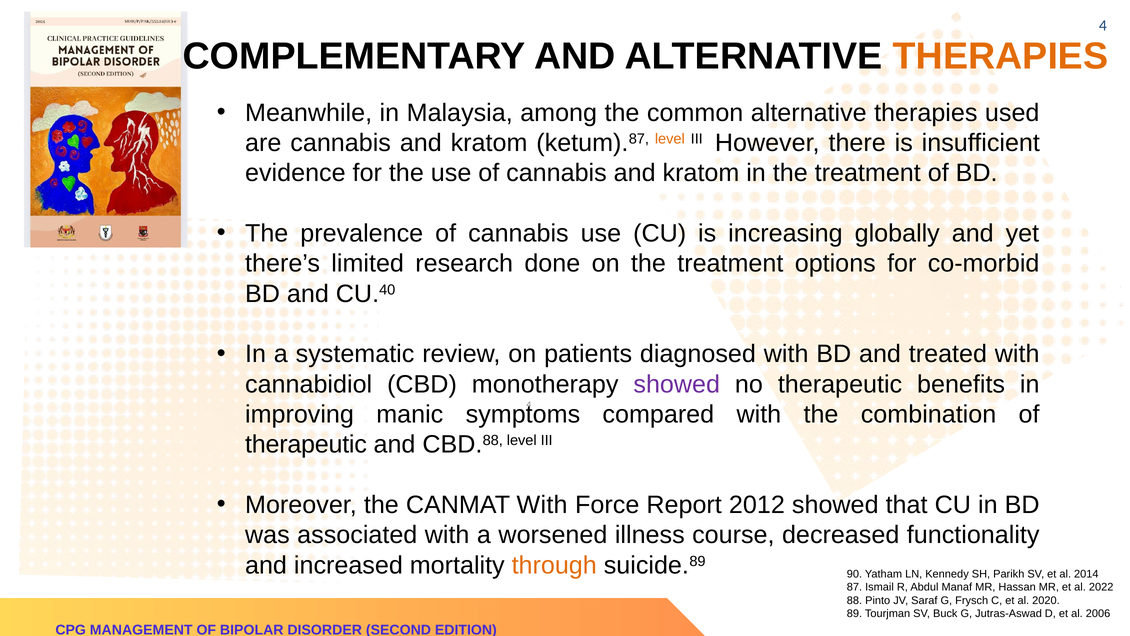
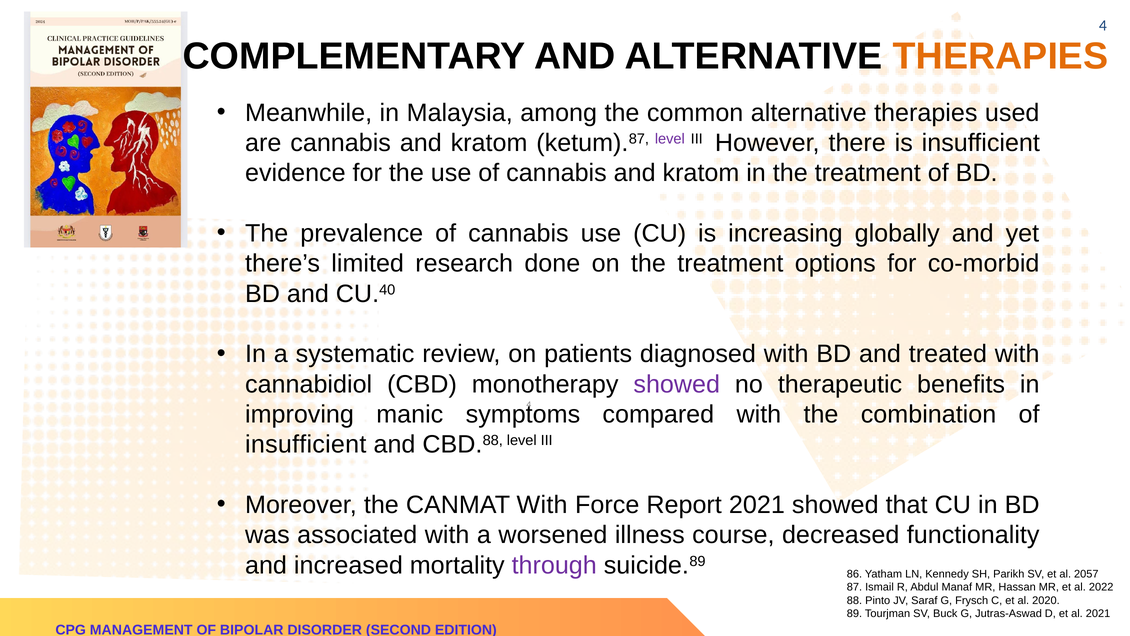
level colour: orange -> purple (670, 139)
therapeutic: therapeutic -> insufficient (306, 444)
Report 2012: 2012 -> 2021 (757, 505)
through colour: orange -> purple (554, 565)
90: 90 -> 86 (854, 574)
2014: 2014 -> 2057 (1086, 574)
al 2006: 2006 -> 2021 (1098, 613)
